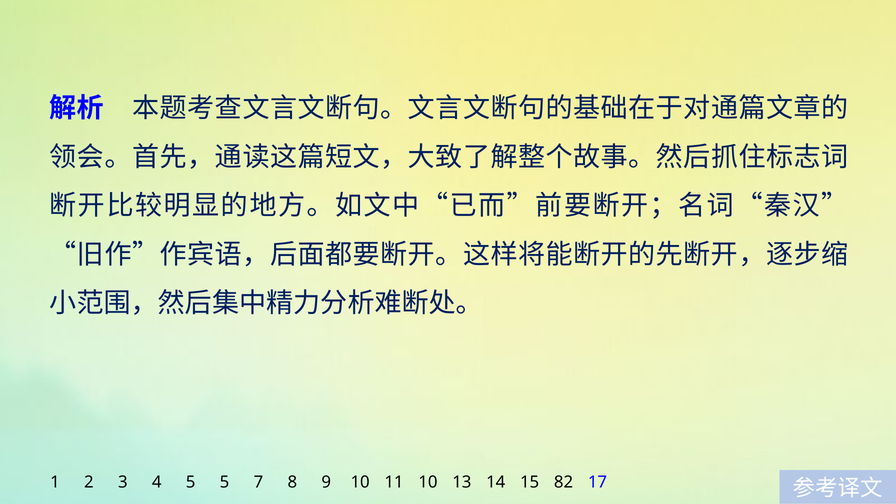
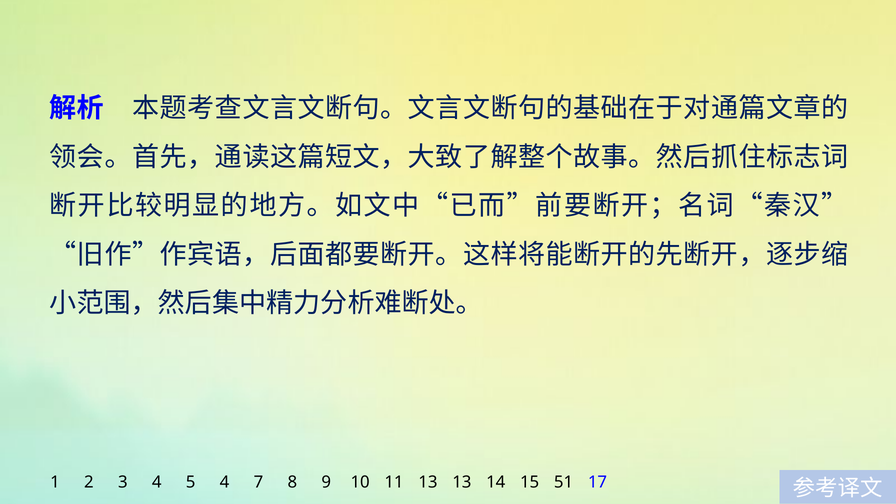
5 5: 5 -> 4 (225, 482)
10 10: 10 -> 13 (428, 482)
82: 82 -> 51 (564, 482)
